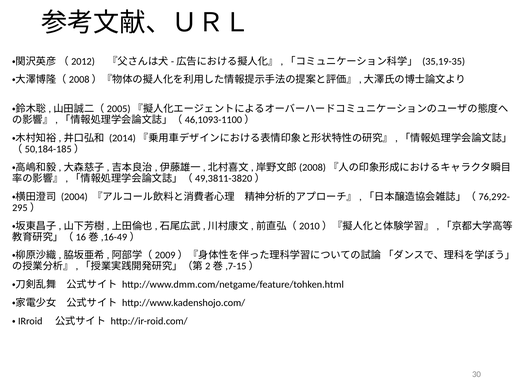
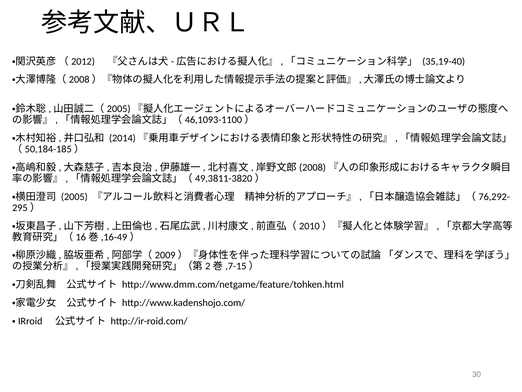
35,19-35: 35,19-35 -> 35,19-40 (444, 61)
2004: 2004 -> 2005 (74, 196)
